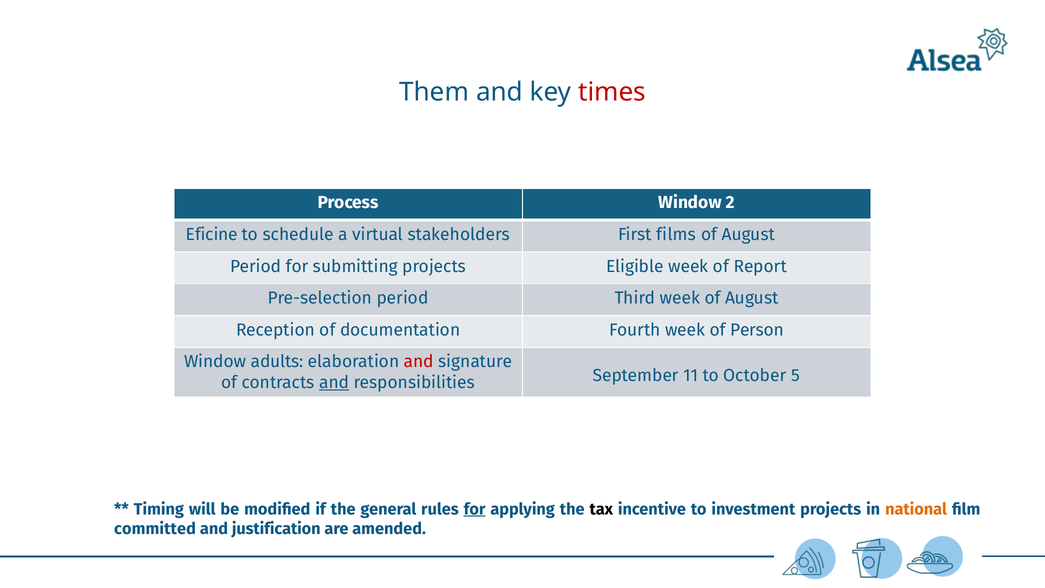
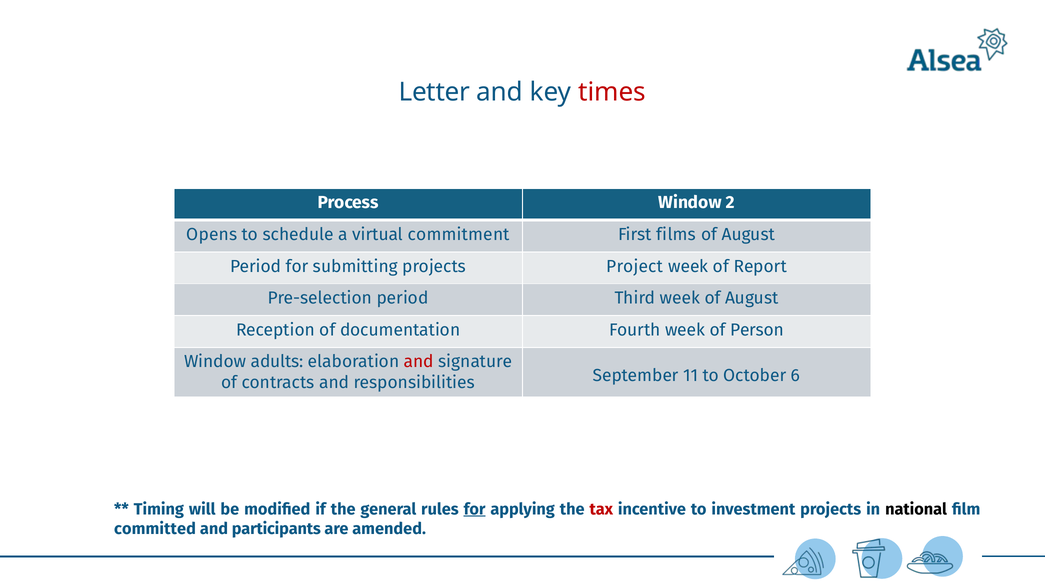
Them: Them -> Letter (434, 92)
Eficine: Eficine -> Opens (212, 234)
stakeholders: stakeholders -> commitment (459, 234)
Eligible: Eligible -> Project (635, 266)
and underline: present -> none (334, 382)
5: 5 -> 6 (796, 375)
tax colour: black -> red (601, 509)
national colour: orange -> black (916, 509)
justification: justification -> participants (276, 529)
